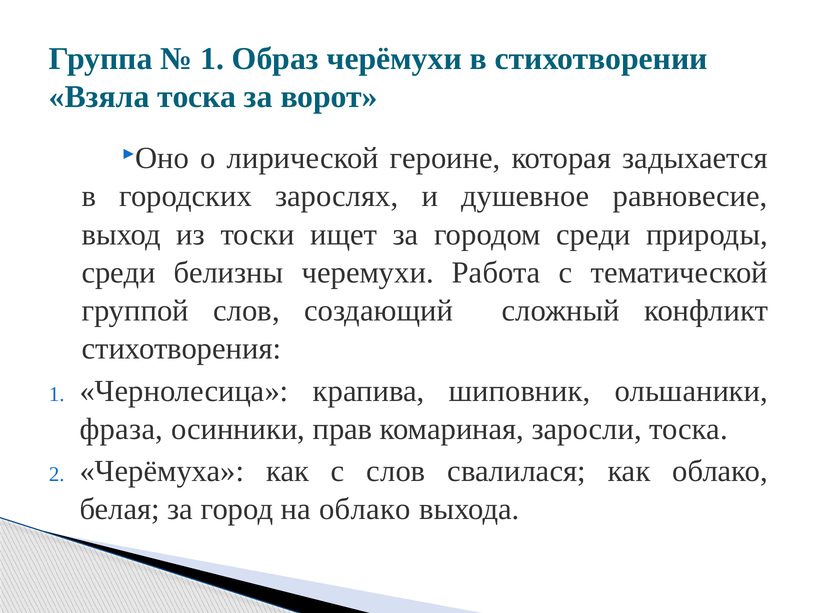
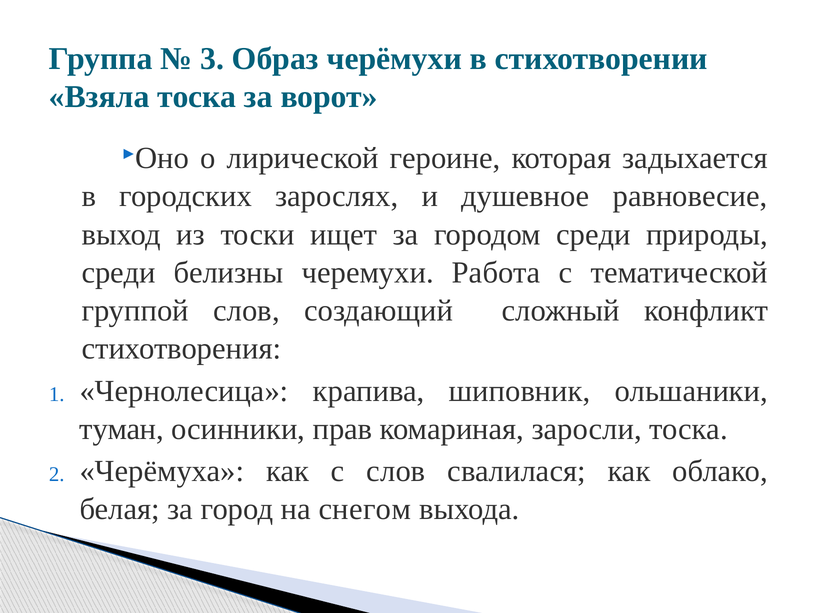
1: 1 -> 3 (212, 59)
фраза: фраза -> туман (122, 429)
на облако: облако -> снегом (365, 509)
